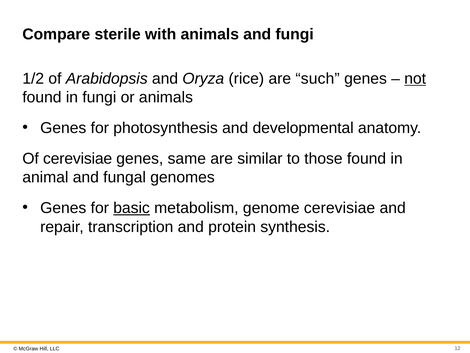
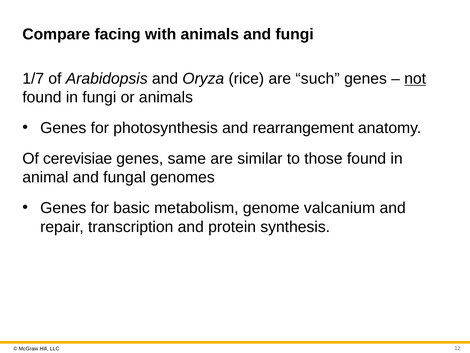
sterile: sterile -> facing (118, 34)
1/2: 1/2 -> 1/7 (33, 78)
developmental: developmental -> rearrangement (303, 128)
basic underline: present -> none (132, 208)
genome cerevisiae: cerevisiae -> valcanium (340, 208)
